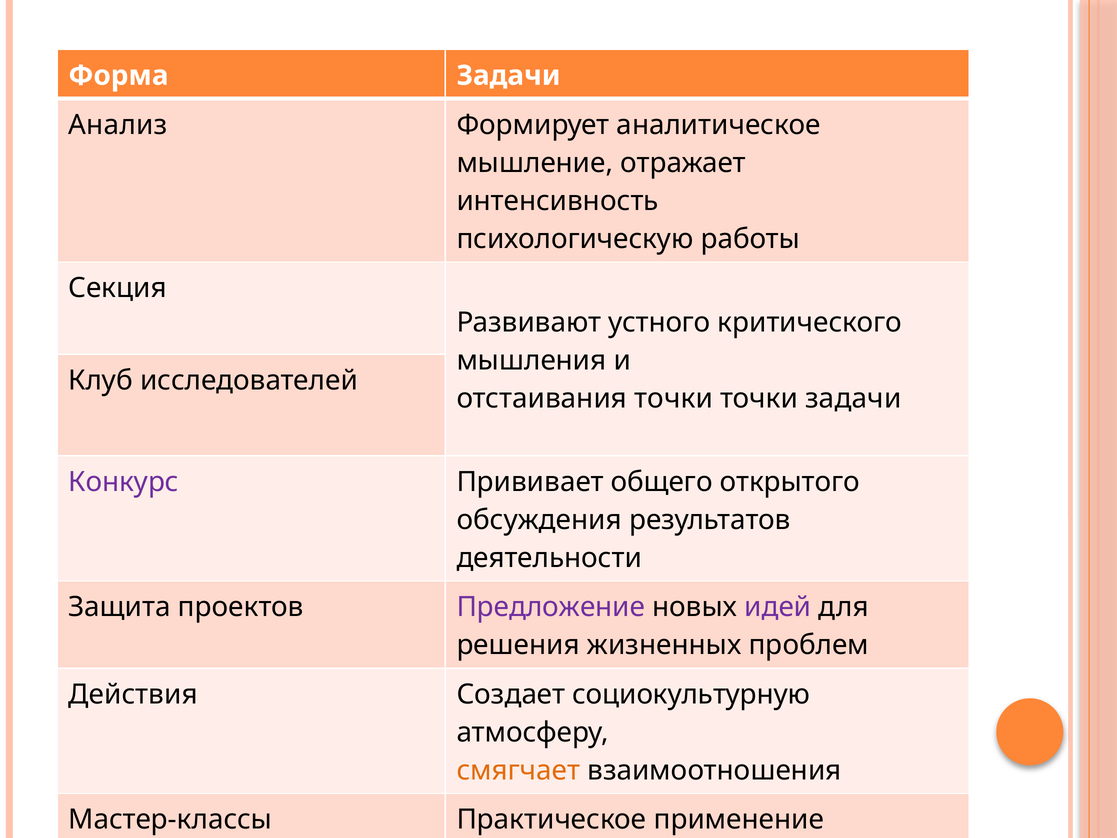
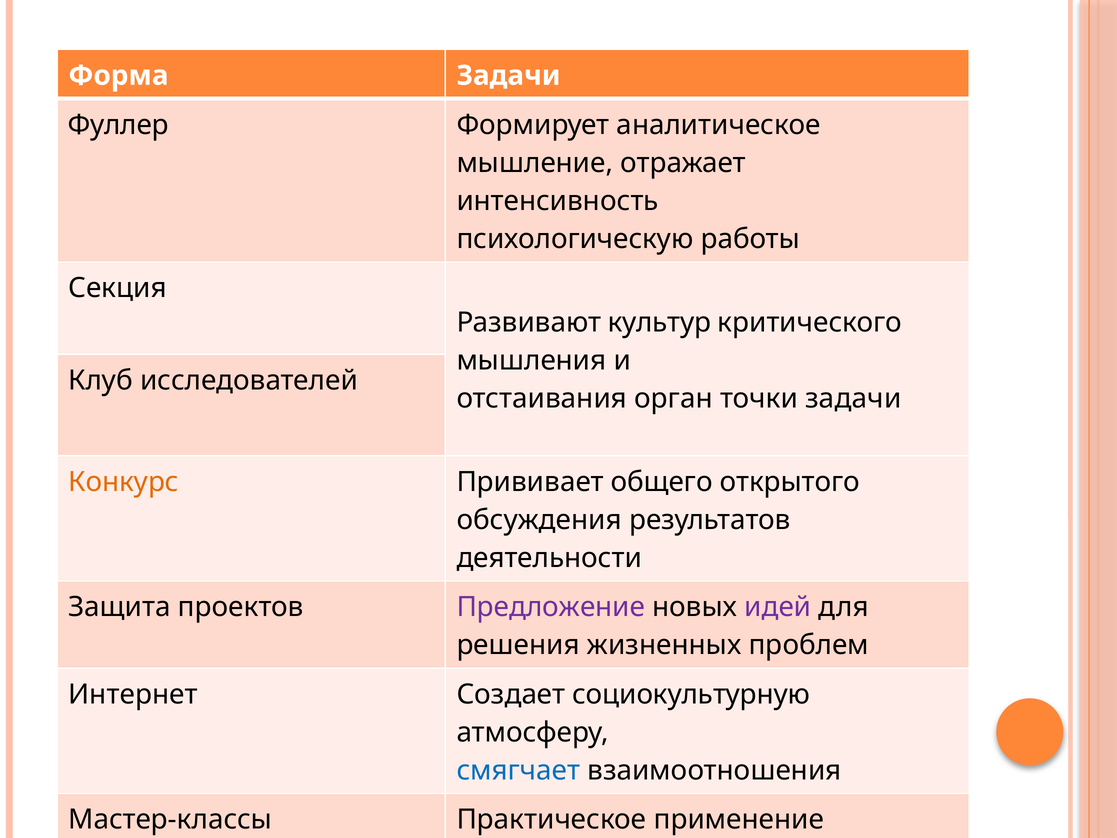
Анализ: Анализ -> Фуллер (118, 125)
устного: устного -> культур (659, 322)
отстаивания точки: точки -> орган (674, 398)
Конкурс colour: purple -> orange (124, 482)
Действия: Действия -> Интернет (133, 694)
смягчает colour: orange -> blue (518, 770)
